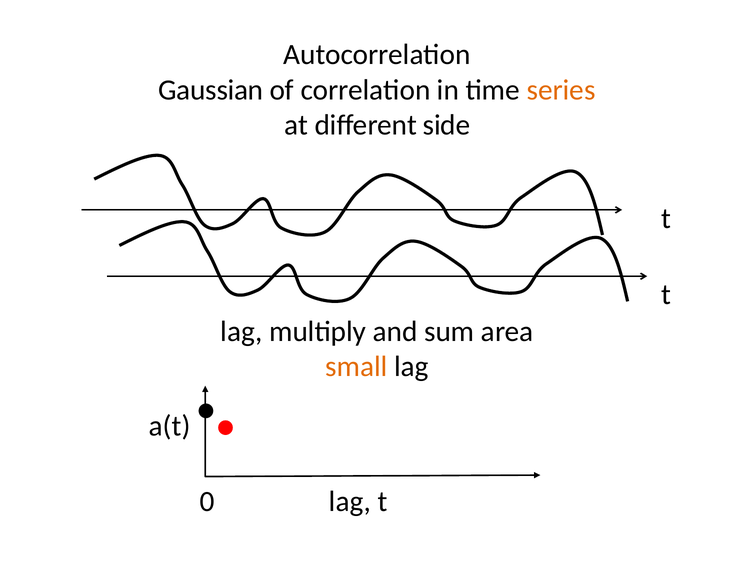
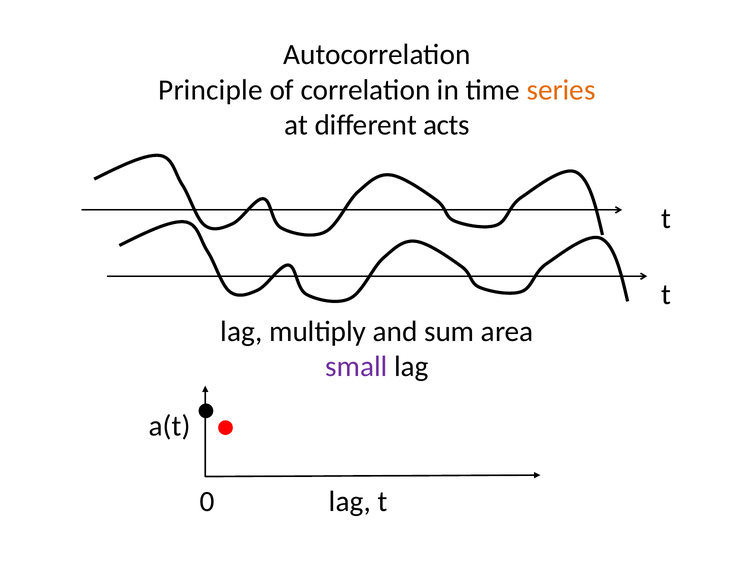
Gaussian: Gaussian -> Principle (211, 90)
side: side -> acts (447, 125)
small colour: orange -> purple (356, 366)
